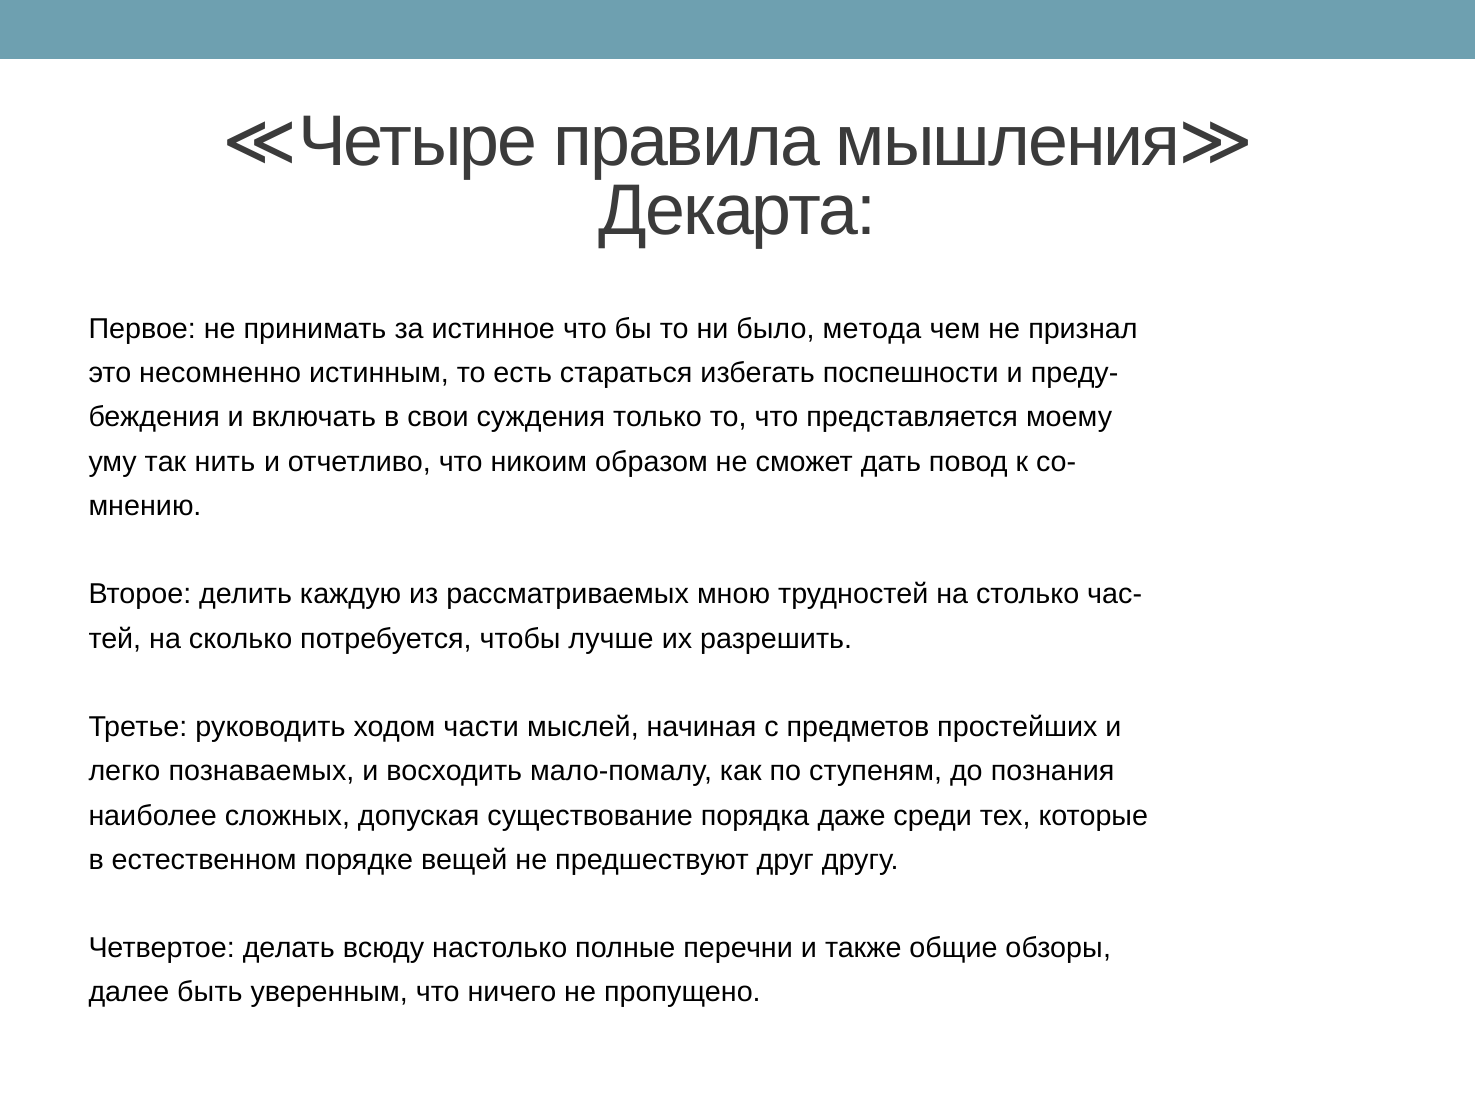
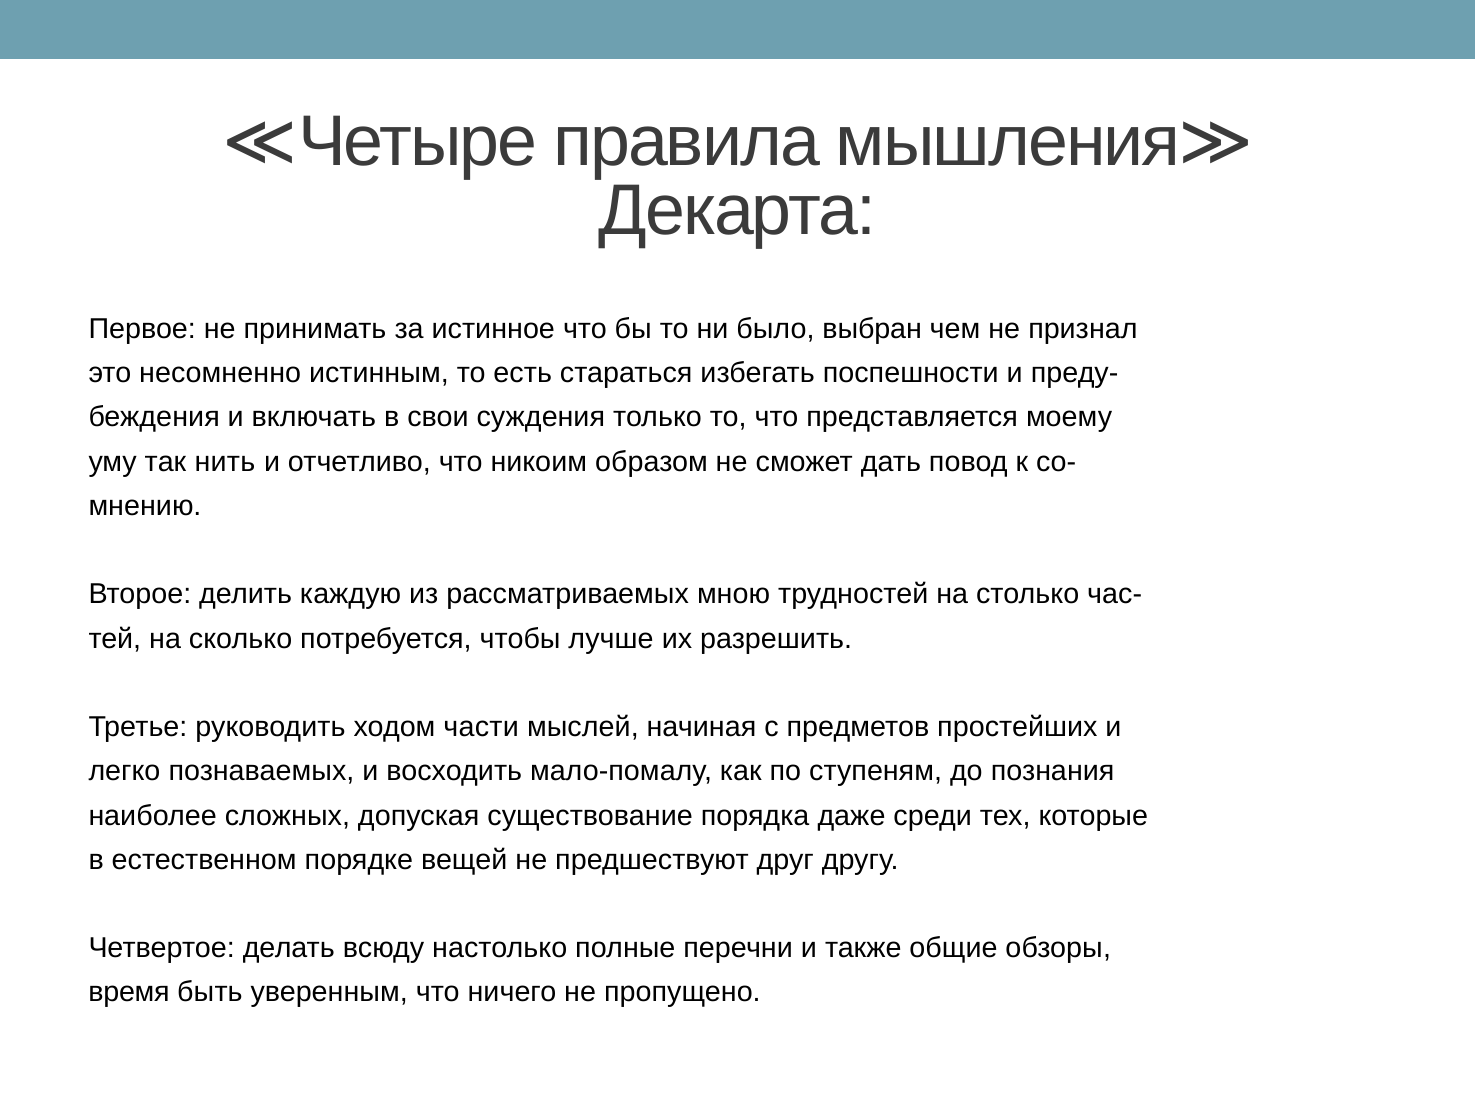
метода: метода -> выбран (872, 329)
далее: далее -> время (129, 993)
